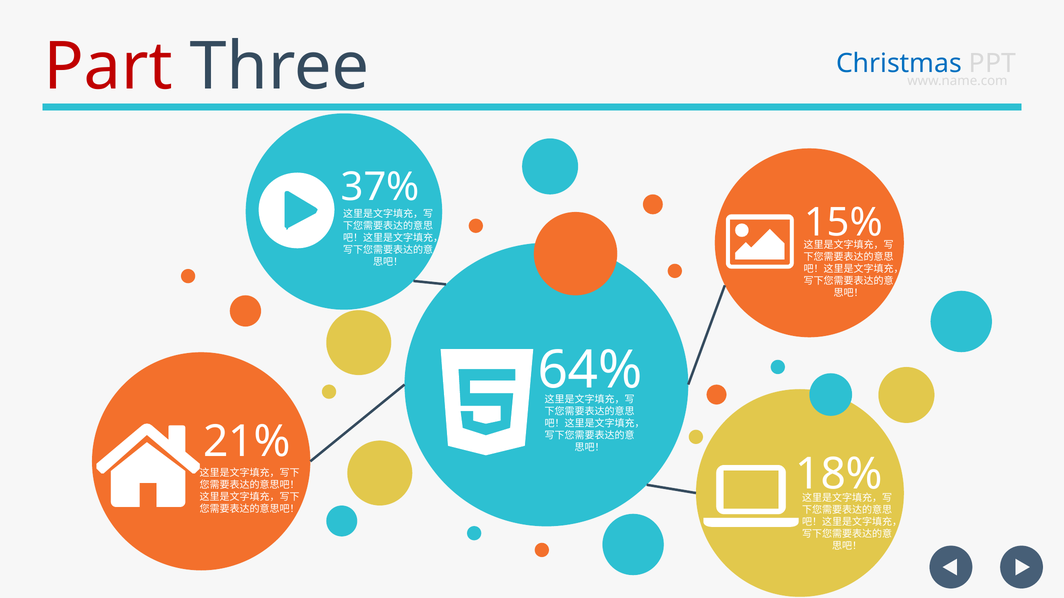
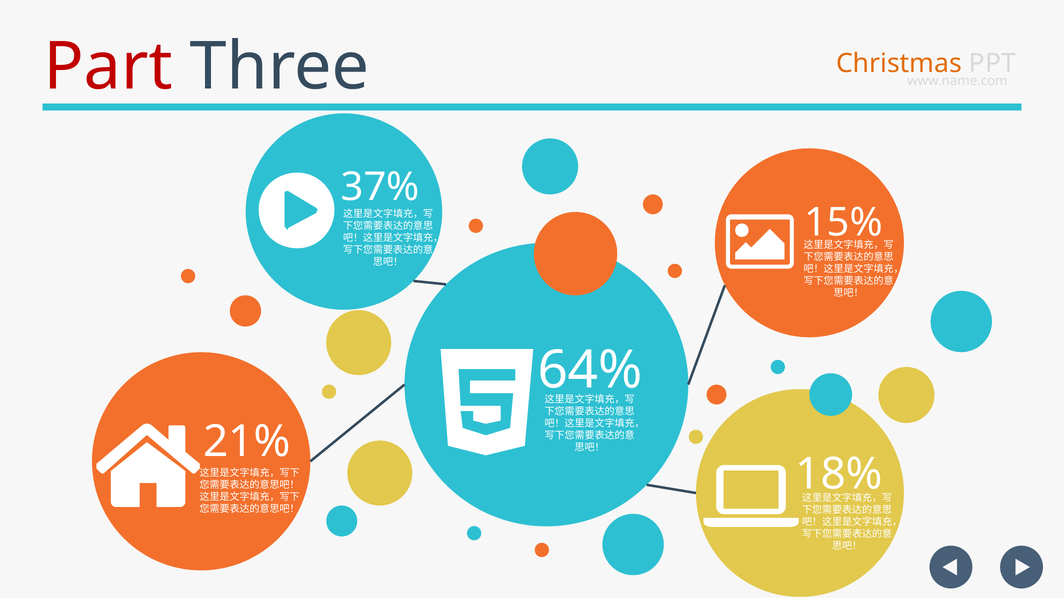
Christmas colour: blue -> orange (899, 63)
